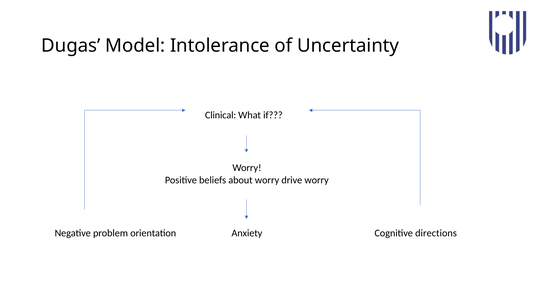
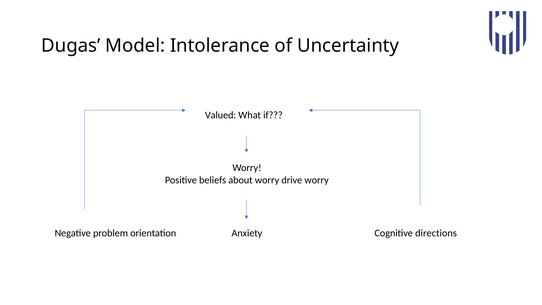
Clinical: Clinical -> Valued (221, 115)
